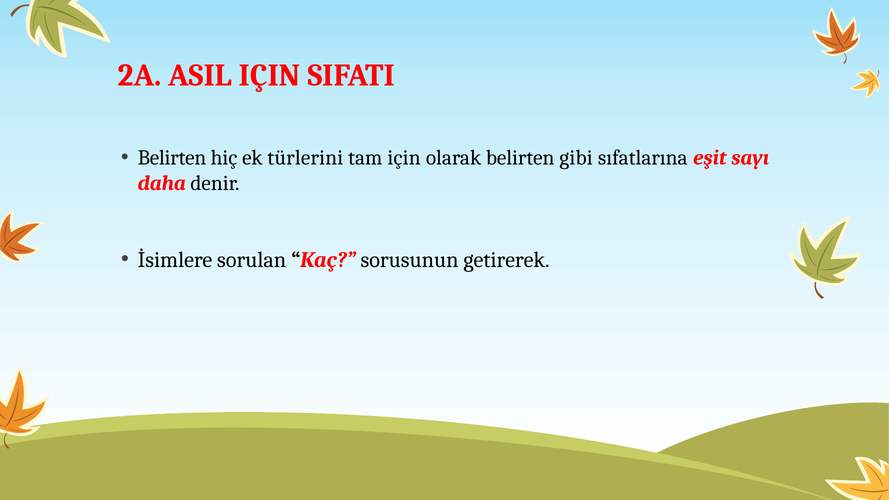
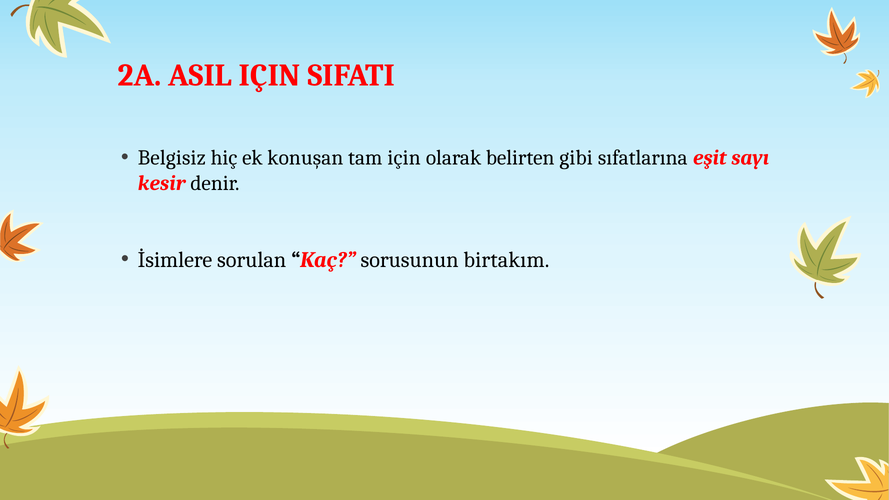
Belirten: Belirten -> Belgisiz (172, 158)
türlerini: türlerini -> konuşan (305, 158)
daha: daha -> kesir (162, 183)
getirerek: getirerek -> birtakım (506, 260)
